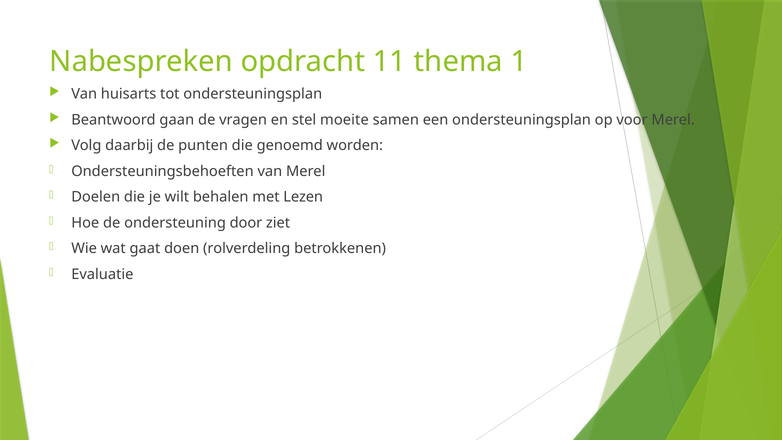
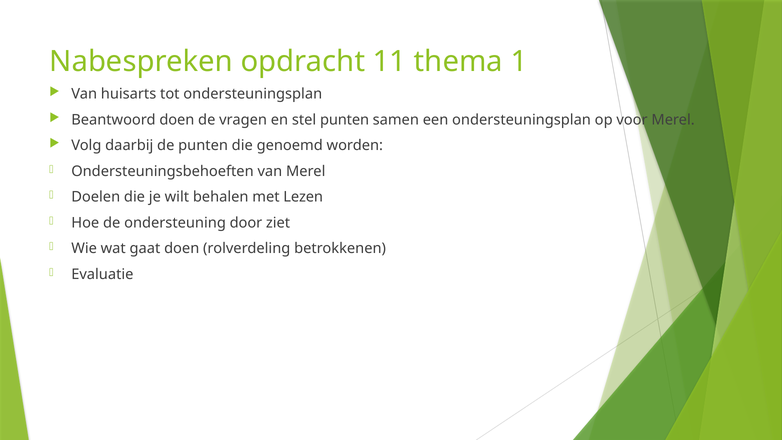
Beantwoord gaan: gaan -> doen (177, 120)
stel moeite: moeite -> punten (345, 120)
